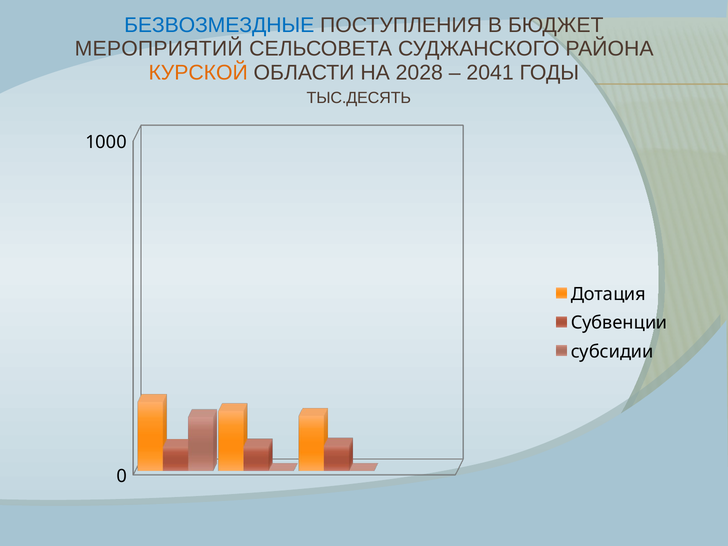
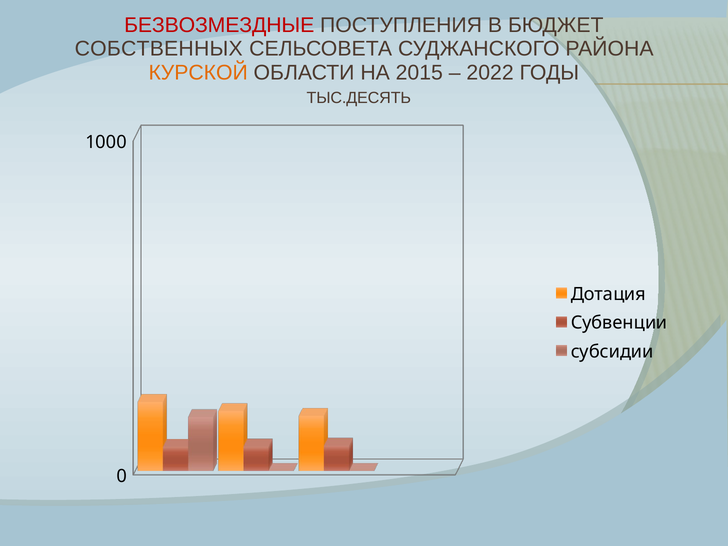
БЕЗВОЗМЕЗДНЫЕ colour: blue -> red (219, 25)
МЕРОПРИЯТИЙ: МЕРОПРИЯТИЙ -> СОБСТВЕННЫХ (159, 49)
2028: 2028 -> 2015 (419, 73)
2041: 2041 -> 2022 (490, 73)
